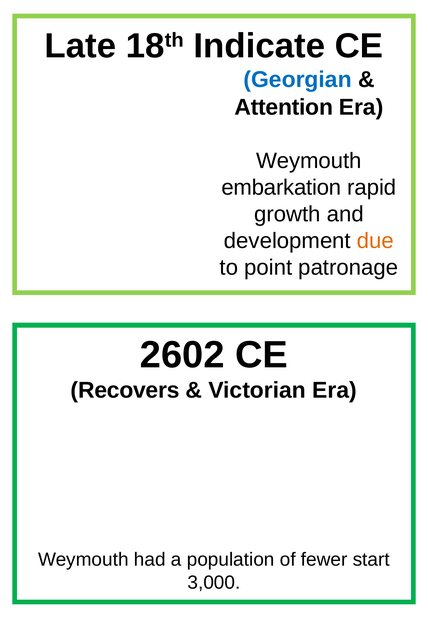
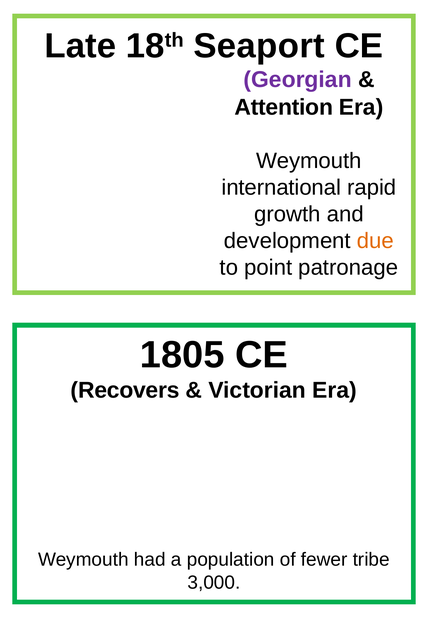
Indicate: Indicate -> Seaport (259, 46)
Georgian colour: blue -> purple (298, 80)
embarkation: embarkation -> international (281, 188)
2602: 2602 -> 1805 (182, 355)
start: start -> tribe (371, 560)
